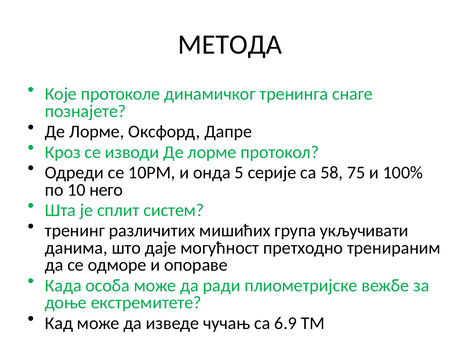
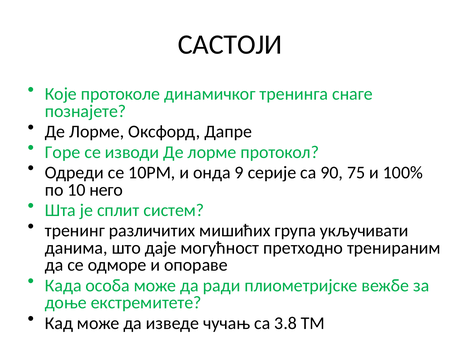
МЕТОДА: МЕТОДА -> САСТОЈИ (230, 45)
Кроз: Кроз -> Горе (63, 152)
5: 5 -> 9 (239, 173)
58: 58 -> 90 (332, 173)
6.9: 6.9 -> 3.8 (286, 323)
